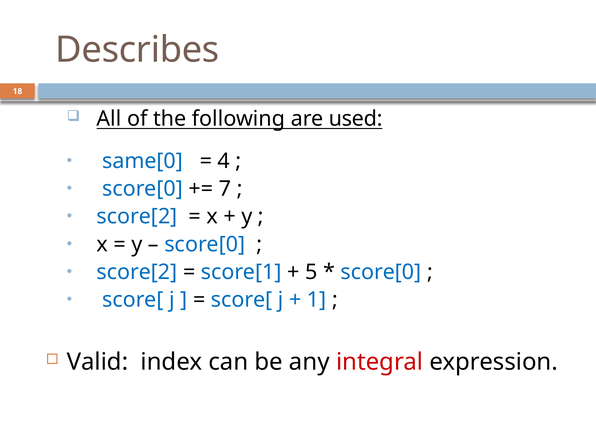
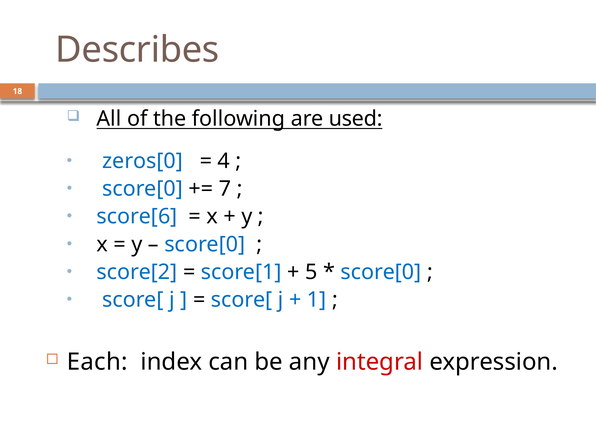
same[0: same[0 -> zeros[0 (143, 161)
score[2: score[2 -> score[6 (137, 216)
Valid: Valid -> Each (97, 362)
